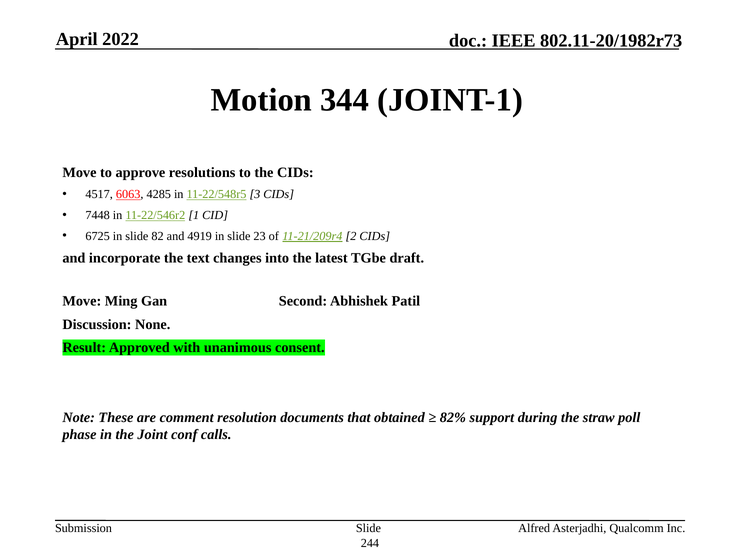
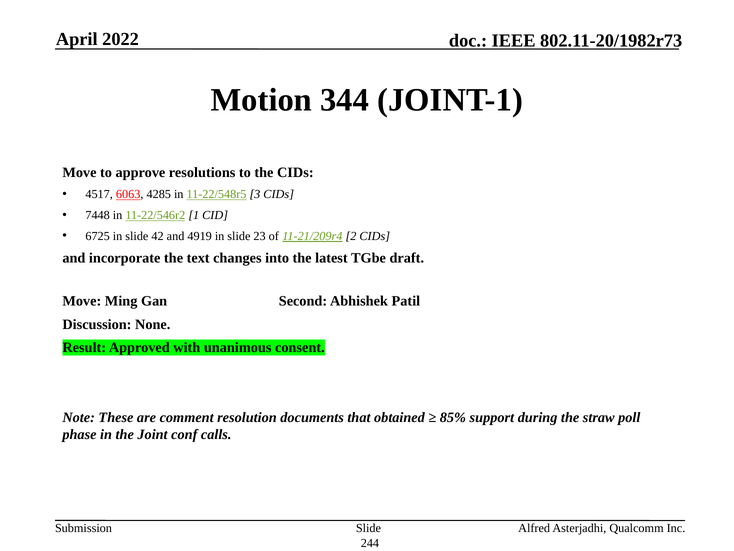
82: 82 -> 42 (158, 236)
82%: 82% -> 85% (453, 417)
